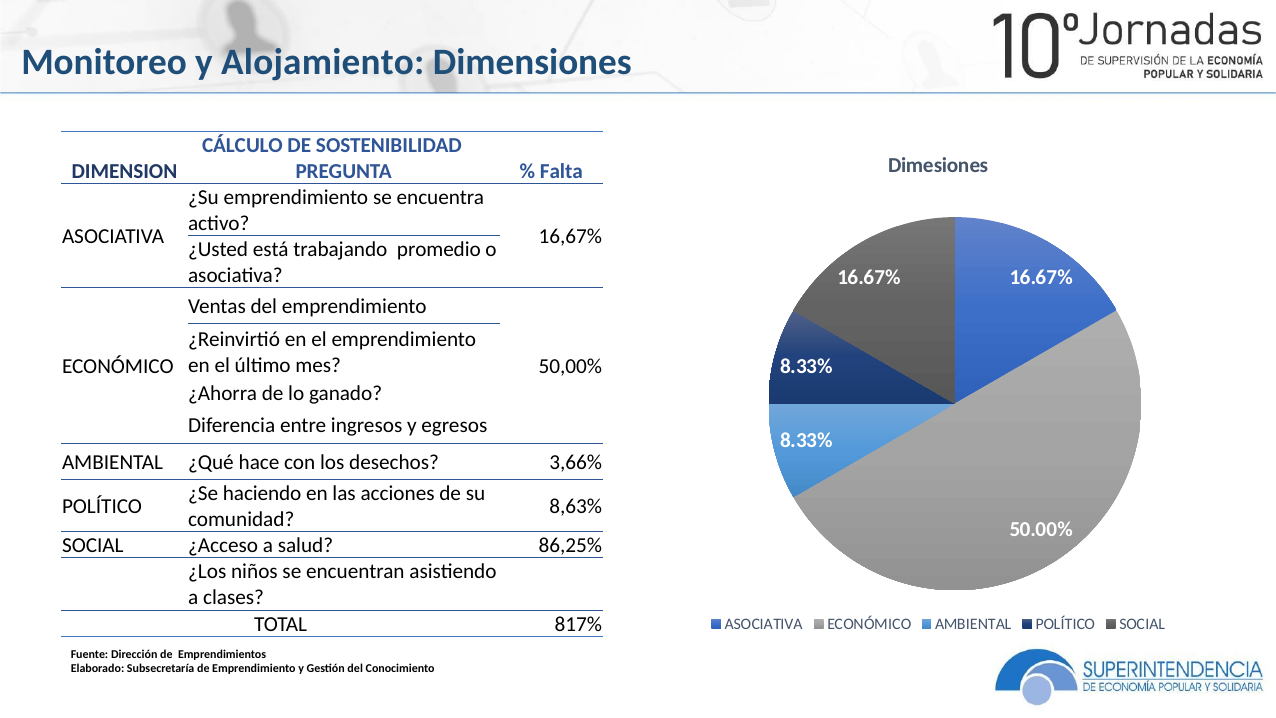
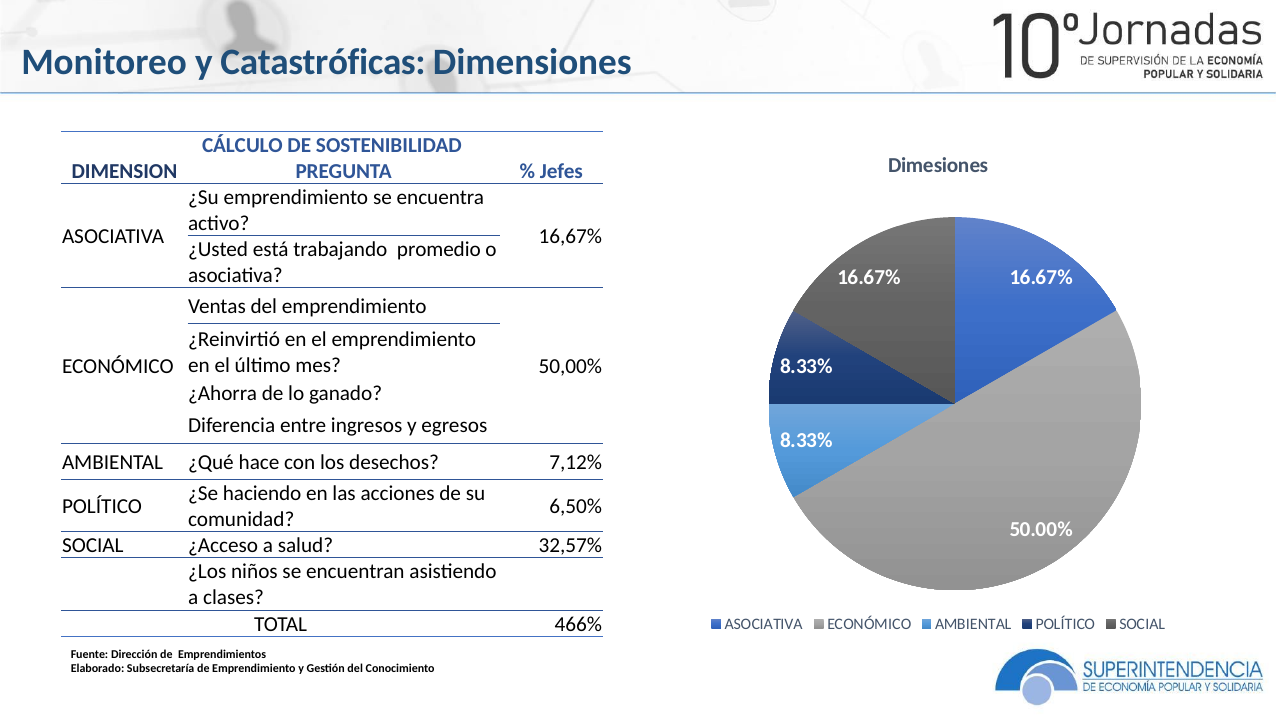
Alojamiento: Alojamiento -> Catastróficas (323, 62)
Falta: Falta -> Jefes (561, 171)
3,66%: 3,66% -> 7,12% (576, 462)
8,63%: 8,63% -> 6,50% (576, 506)
86,25%: 86,25% -> 32,57% (570, 545)
817%: 817% -> 466% (578, 624)
